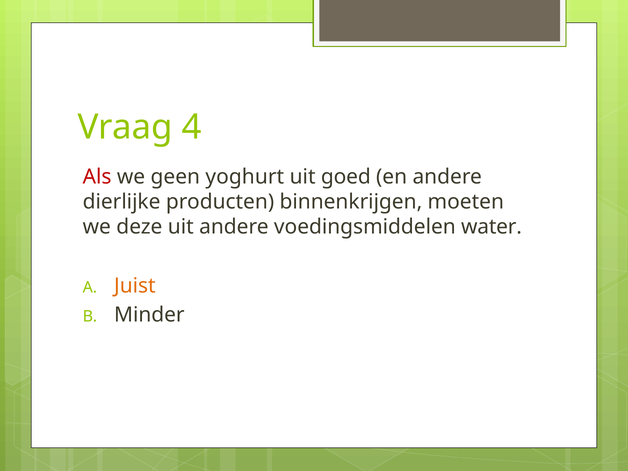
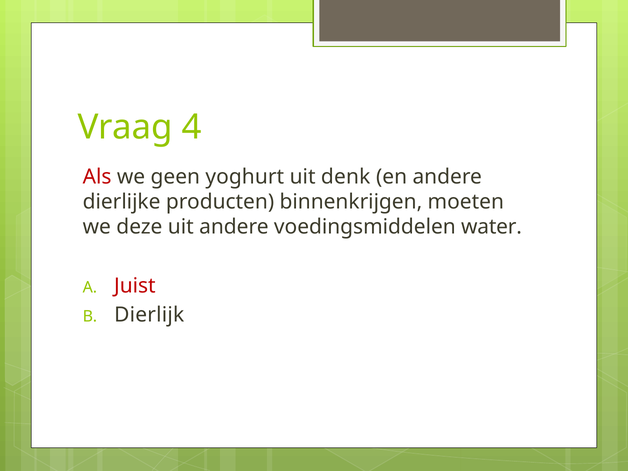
goed: goed -> denk (346, 177)
Juist colour: orange -> red (135, 286)
Minder: Minder -> Dierlijk (149, 315)
